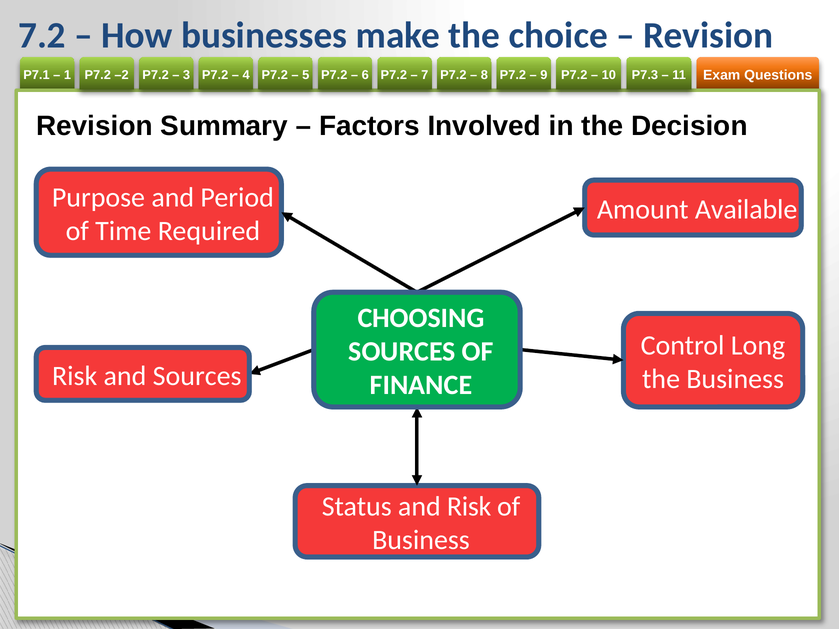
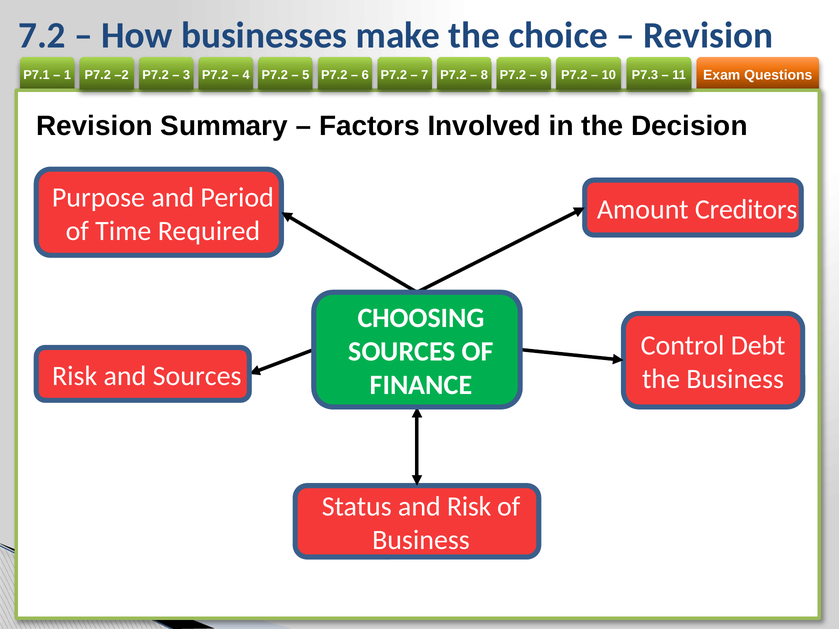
Available: Available -> Creditors (746, 210)
Long: Long -> Debt (758, 345)
